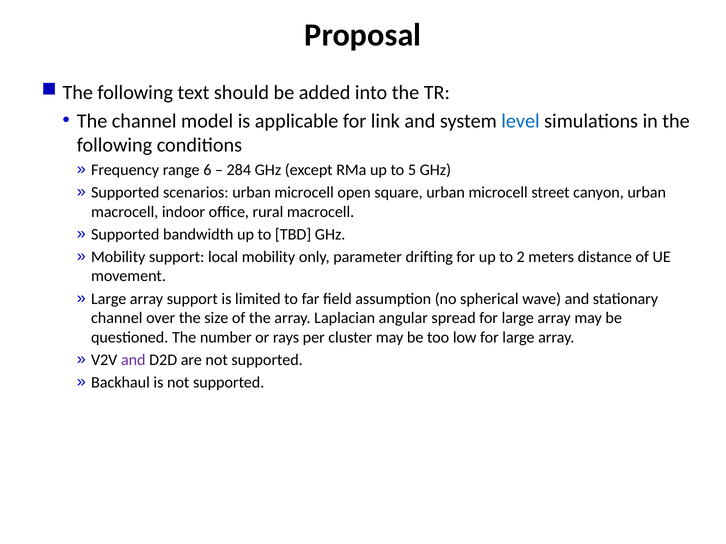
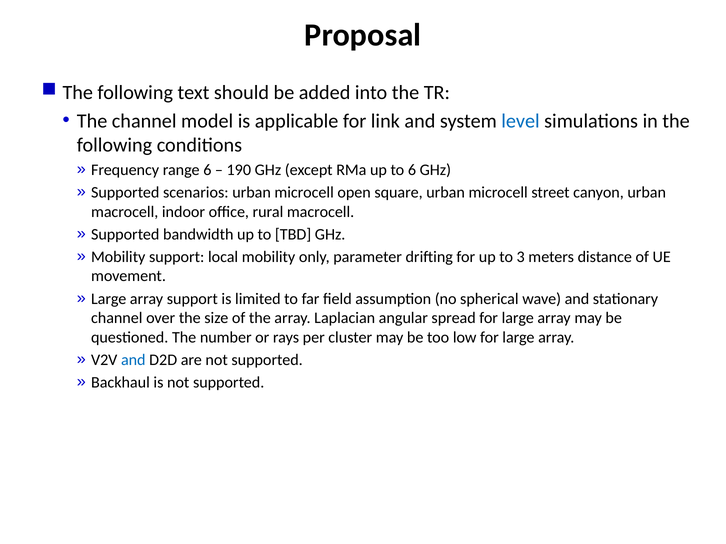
284: 284 -> 190 (239, 170)
to 5: 5 -> 6 (412, 170)
to 2: 2 -> 3 (521, 257)
and colour: purple -> blue (133, 360)
